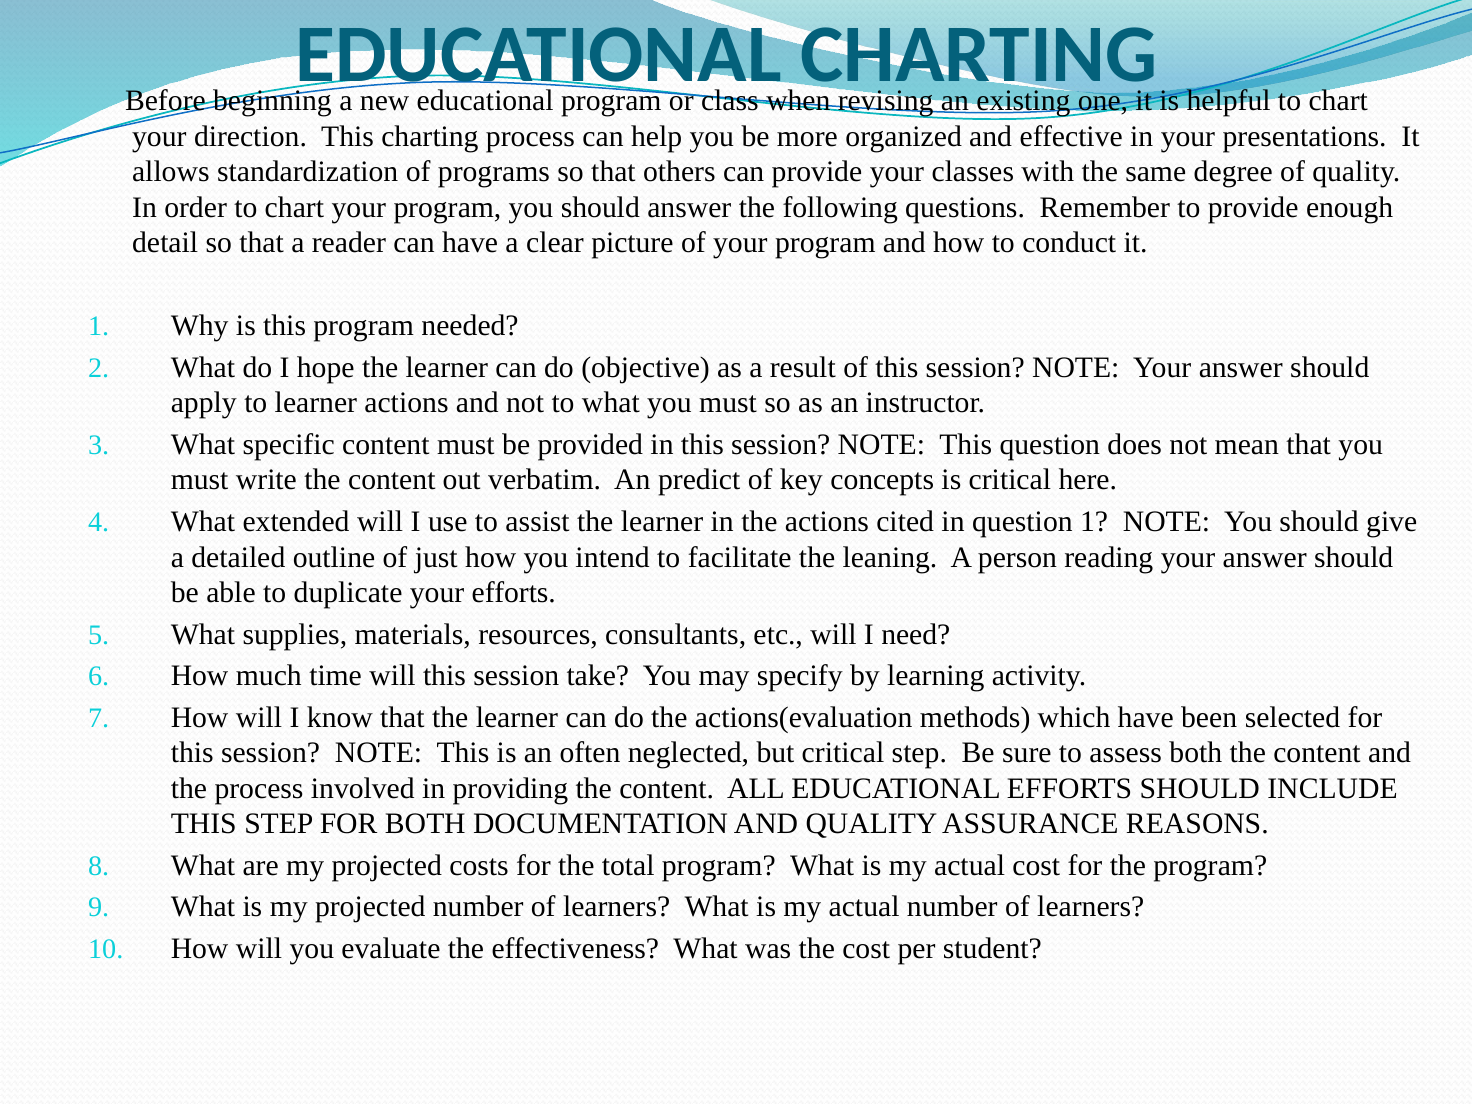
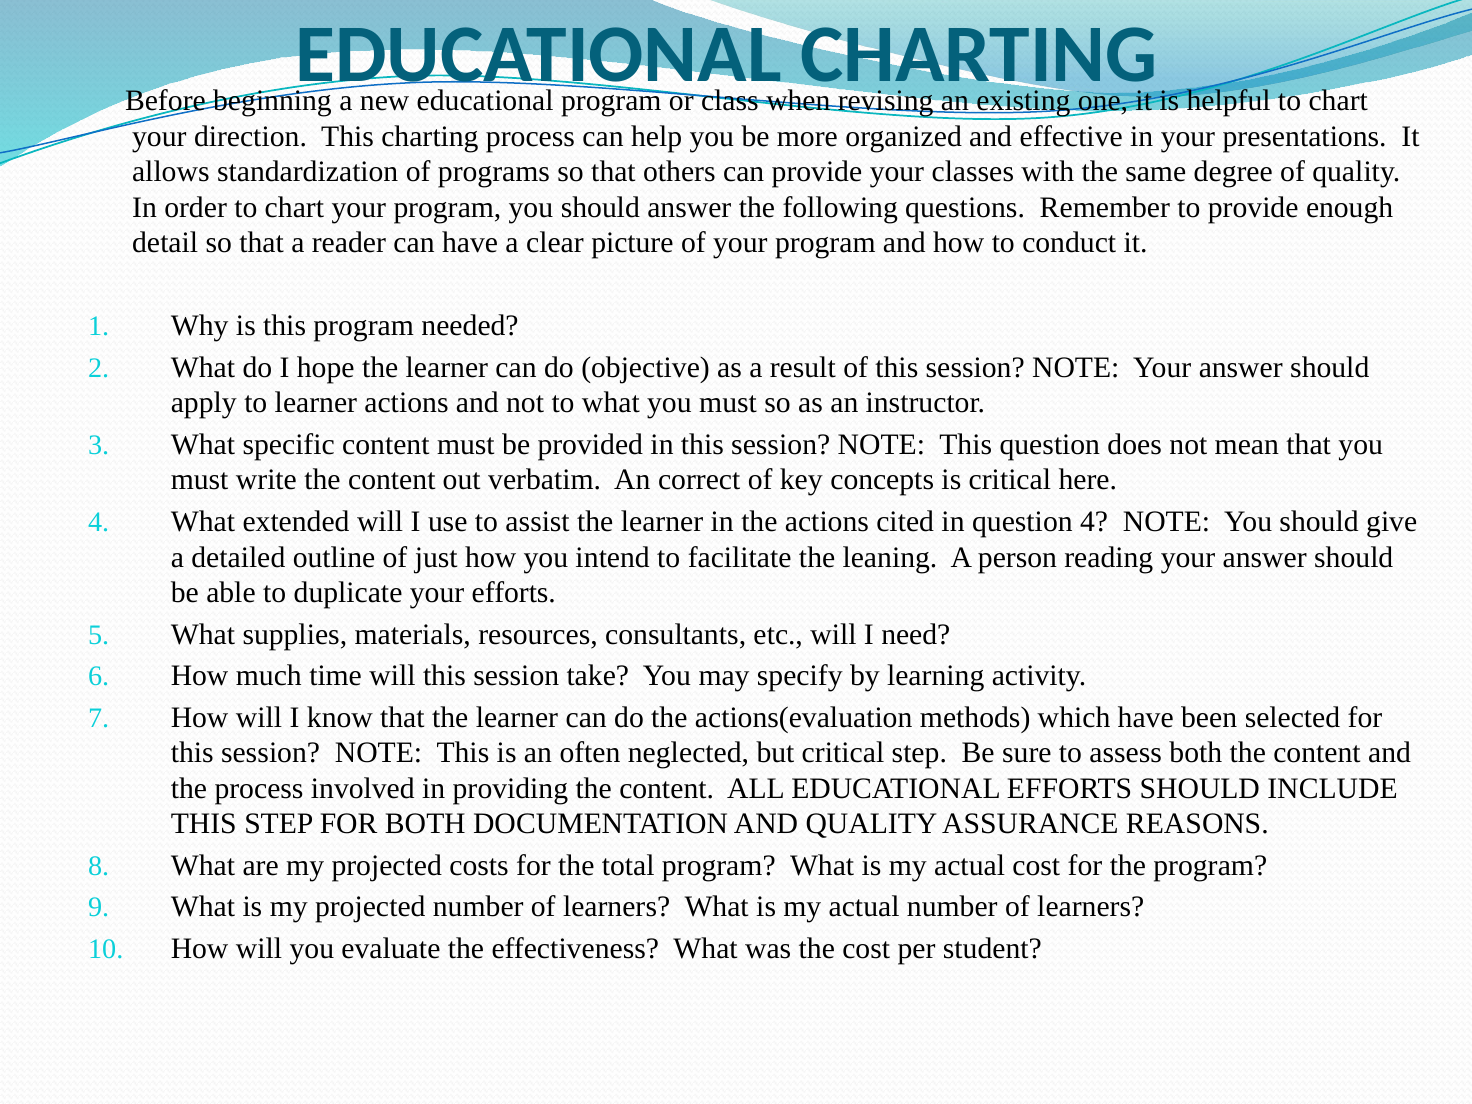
predict: predict -> correct (699, 480)
question 1: 1 -> 4 (1094, 522)
